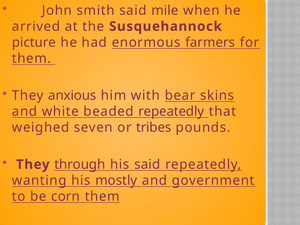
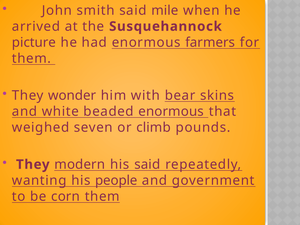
anxious: anxious -> wonder (72, 95)
beaded repeatedly: repeatedly -> enormous (171, 111)
tribes: tribes -> climb (154, 127)
through: through -> modern (80, 164)
mostly: mostly -> people (116, 180)
